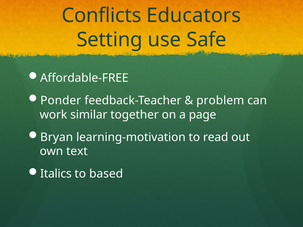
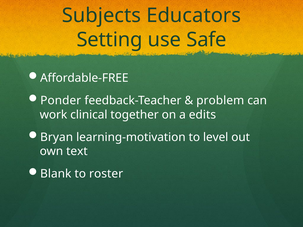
Conflicts: Conflicts -> Subjects (101, 15)
similar: similar -> clinical (89, 115)
page: page -> edits (202, 115)
read: read -> level (216, 137)
Italics: Italics -> Blank (56, 174)
based: based -> roster (106, 174)
